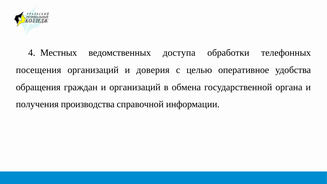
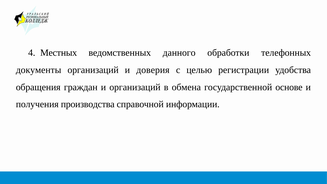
доступа: доступа -> данного (179, 53)
посещения: посещения -> документы (39, 70)
оперативное: оперативное -> регистрации (244, 70)
органа: органа -> основе (289, 87)
